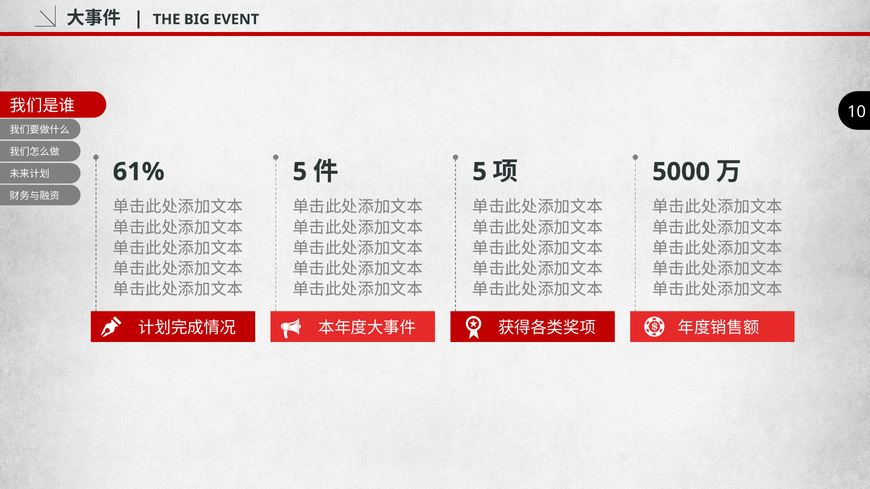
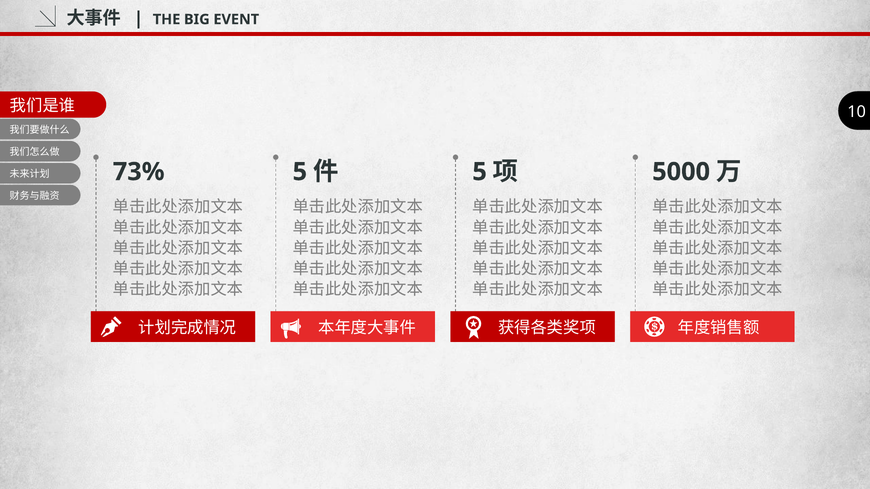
61%: 61% -> 73% (139, 172)
